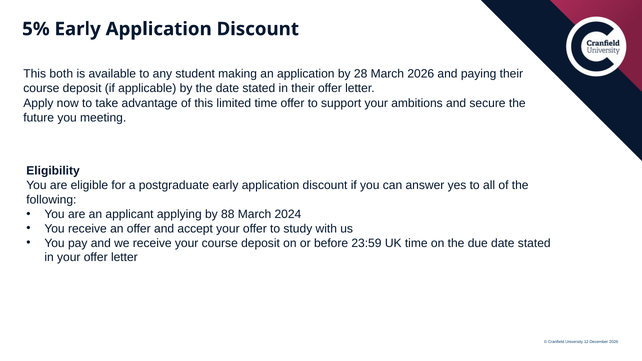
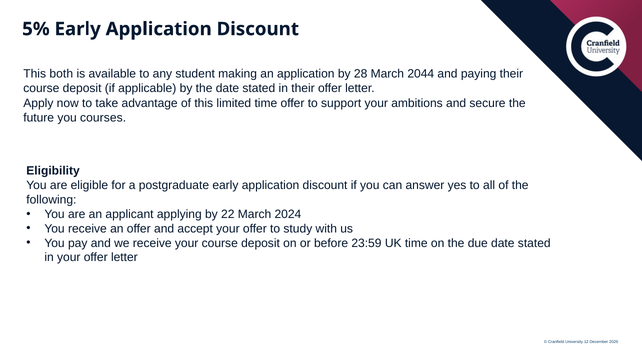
March 2026: 2026 -> 2044 (421, 74)
meeting: meeting -> courses (103, 118)
88: 88 -> 22 (228, 214)
